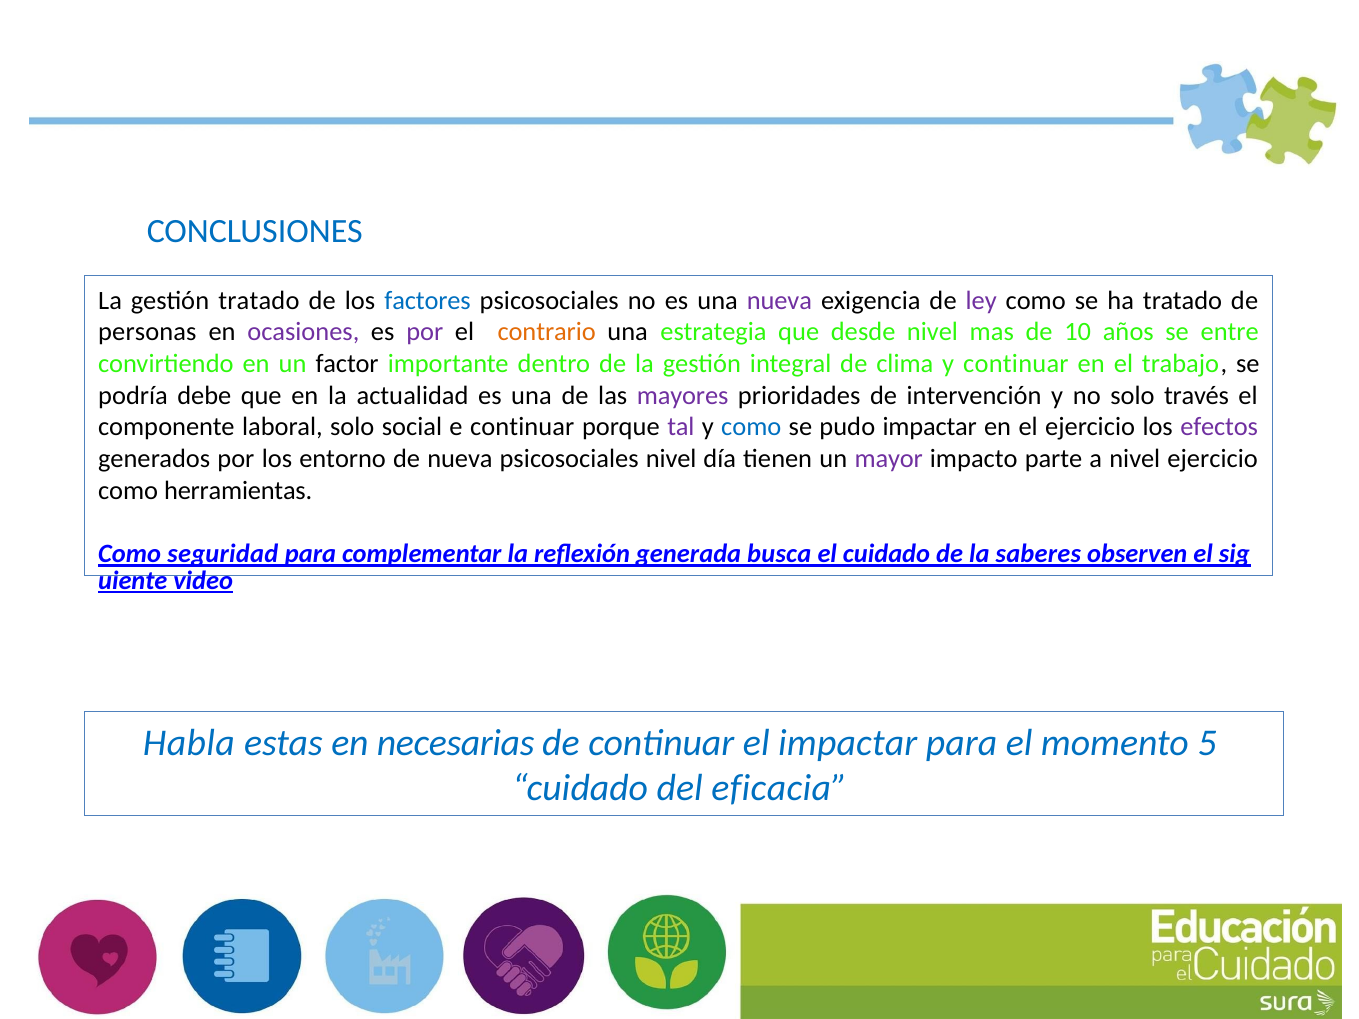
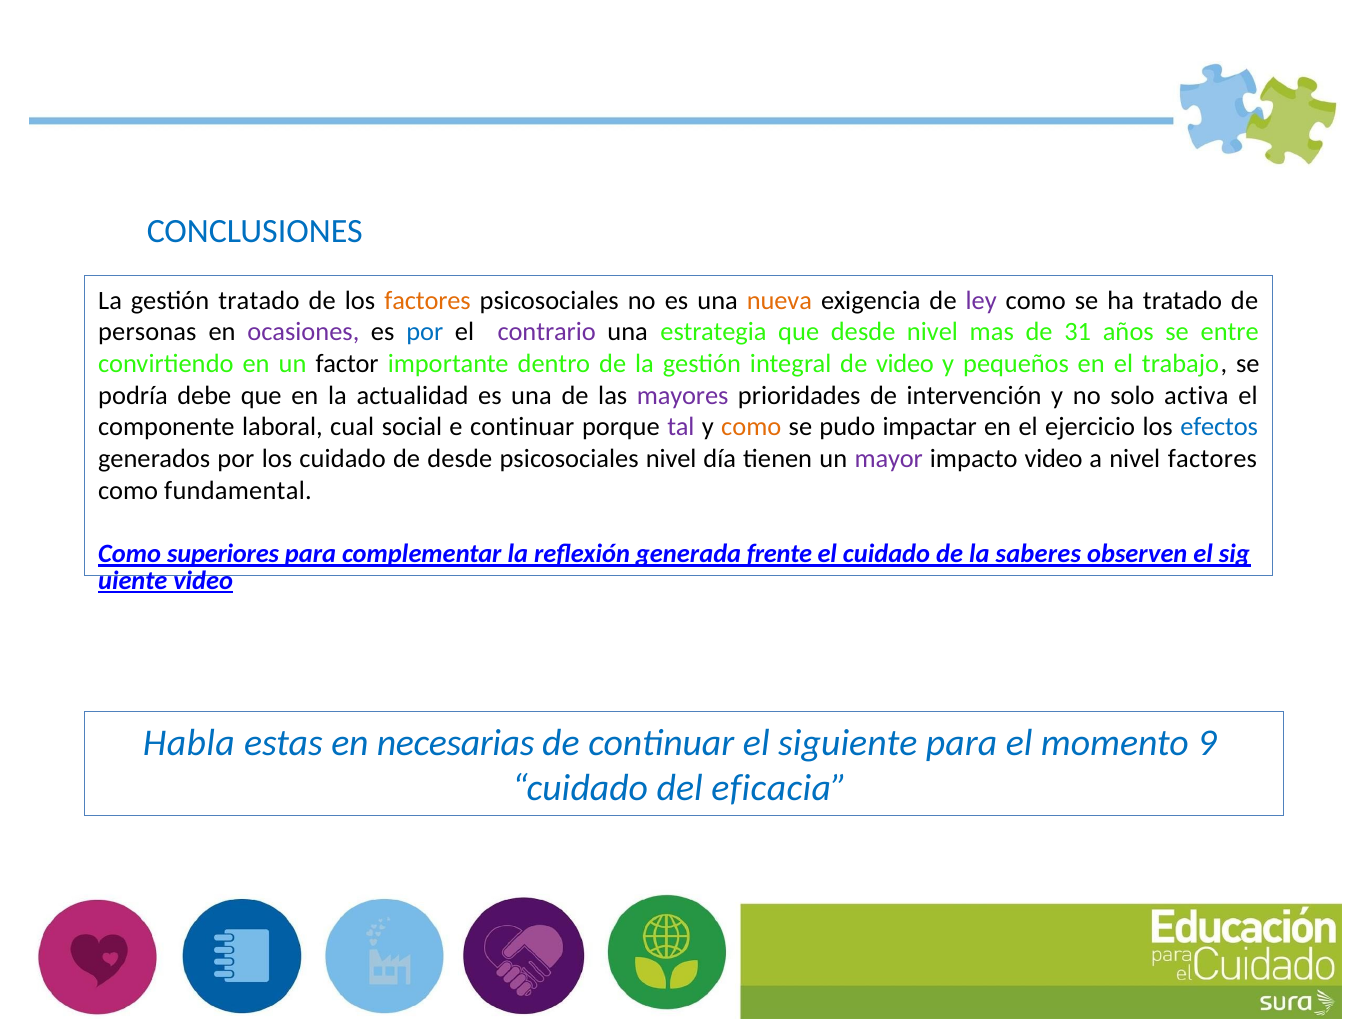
factores colour: blue -> orange (428, 300)
nueva colour: purple -> orange (779, 300)
por colour: purple -> blue (425, 332)
contrario colour: orange -> purple (547, 332)
10: 10 -> 31 (1078, 332)
de clima: clima -> video (905, 364)
y continuar: continuar -> pequeños (1016, 364)
través: través -> activa (1196, 396)
laboral solo: solo -> cual (352, 427)
como colour: blue -> orange (751, 427)
efectos colour: purple -> blue (1219, 427)
los entorno: entorno -> cuidado (342, 459)
de nueva: nueva -> desde (460, 459)
impacto parte: parte -> video (1054, 459)
nivel ejercicio: ejercicio -> factores (1212, 459)
herramientas: herramientas -> fundamental (238, 491)
seguridad: seguridad -> superiores (223, 554)
busca: busca -> frente (779, 554)
el impactar: impactar -> siguiente (848, 743)
5: 5 -> 9 (1207, 743)
